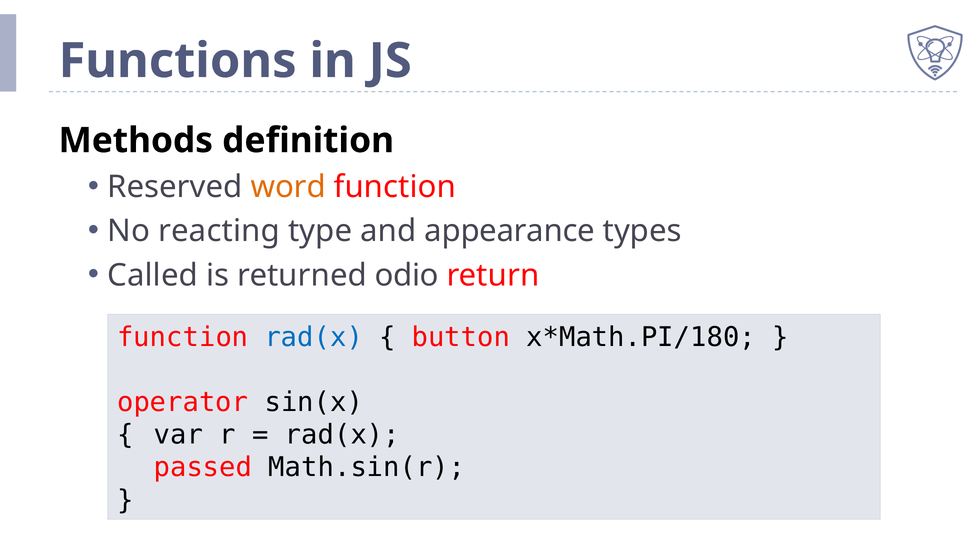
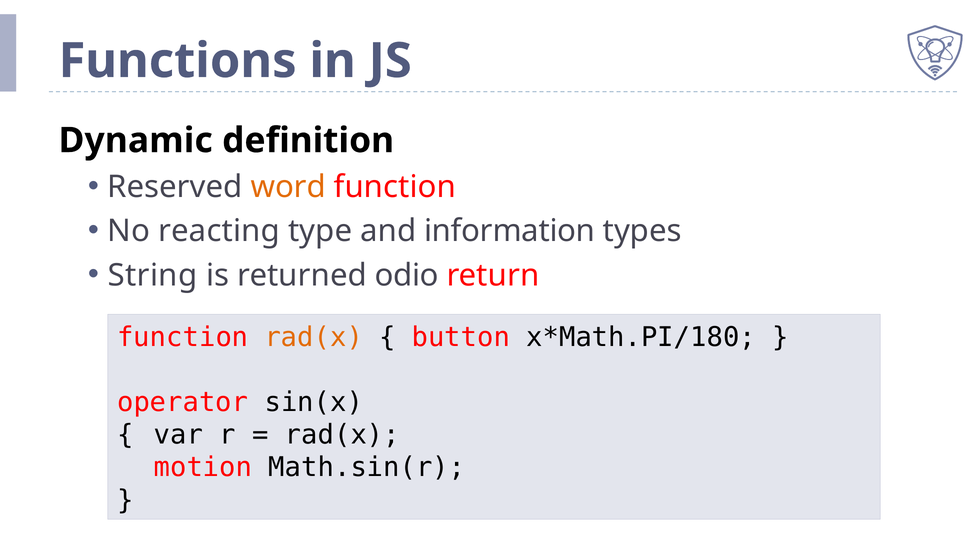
Methods: Methods -> Dynamic (136, 141)
appearance: appearance -> information (510, 231)
Called: Called -> String (153, 275)
rad(x colour: blue -> orange (314, 337)
passed: passed -> motion (203, 468)
